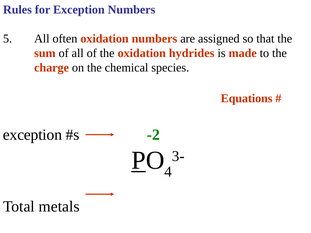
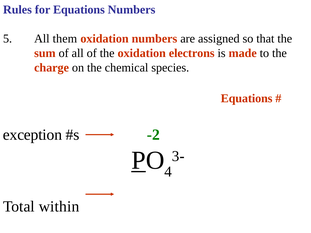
for Exception: Exception -> Equations (79, 10)
often: often -> them (65, 39)
hydrides: hydrides -> electrons (192, 53)
metals: metals -> within (59, 207)
